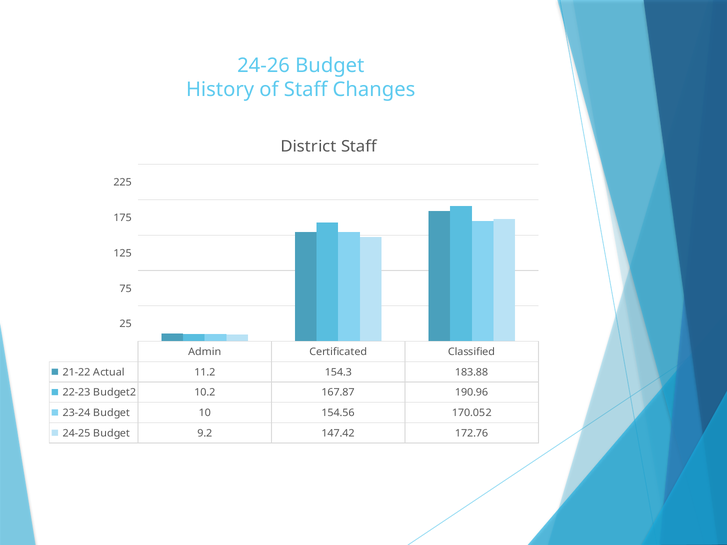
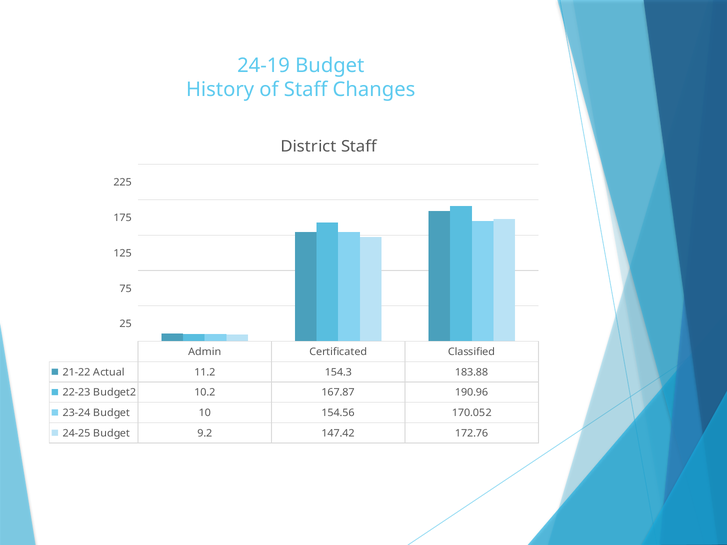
24-26: 24-26 -> 24-19 (264, 66)
